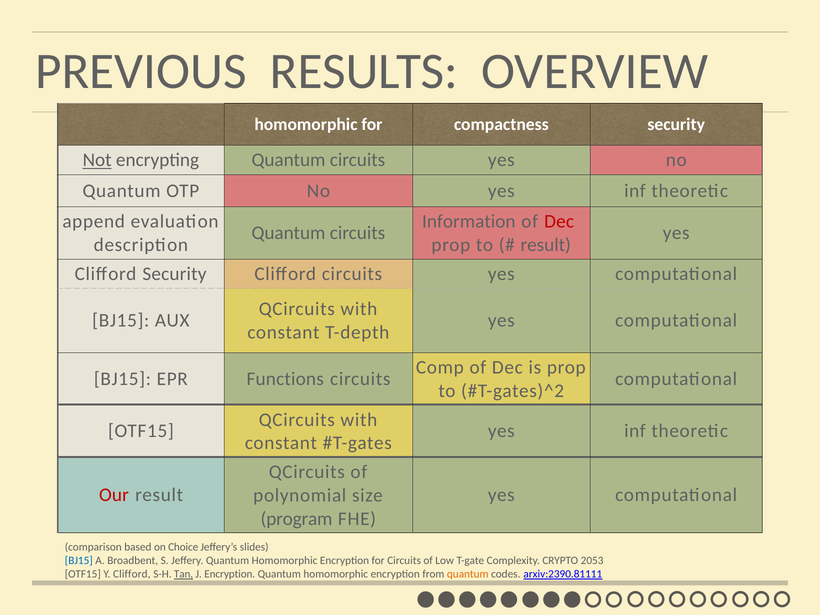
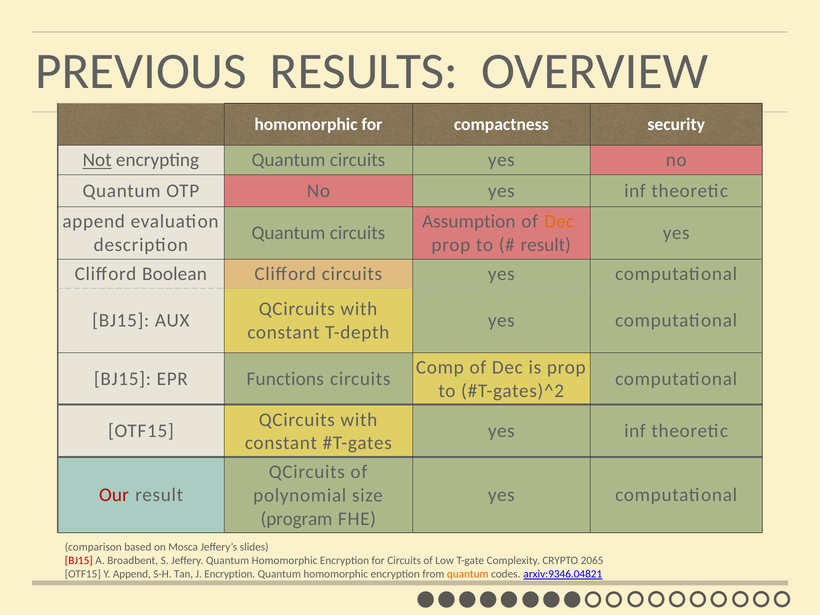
Information: Information -> Assumption (469, 221)
Dec colour: red -> orange (559, 221)
Clifford Security: Security -> Boolean (174, 274)
Choice: Choice -> Mosca (183, 547)
BJ15 colour: blue -> red (79, 561)
2053: 2053 -> 2065 (592, 561)
Y Clifford: Clifford -> Append (132, 574)
Tan underline: present -> none (184, 574)
arxiv:2390.81111: arxiv:2390.81111 -> arxiv:9346.04821 (563, 574)
